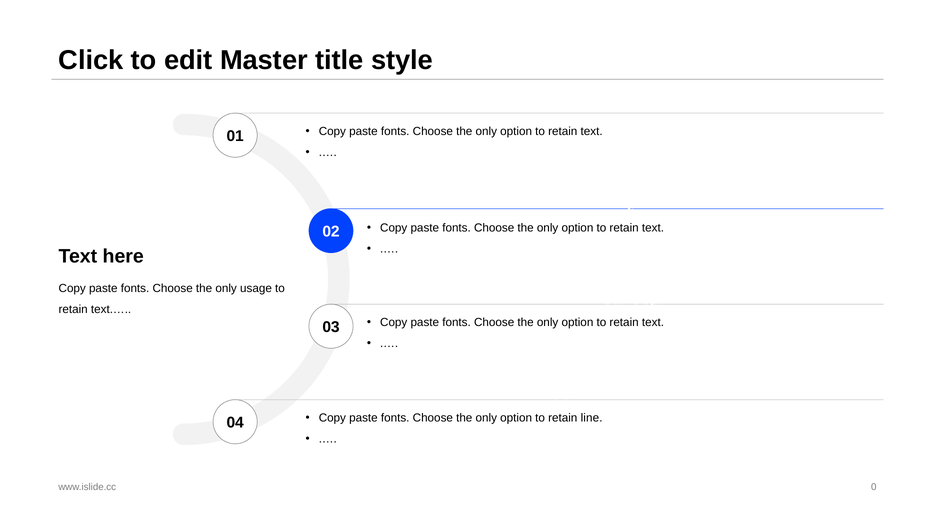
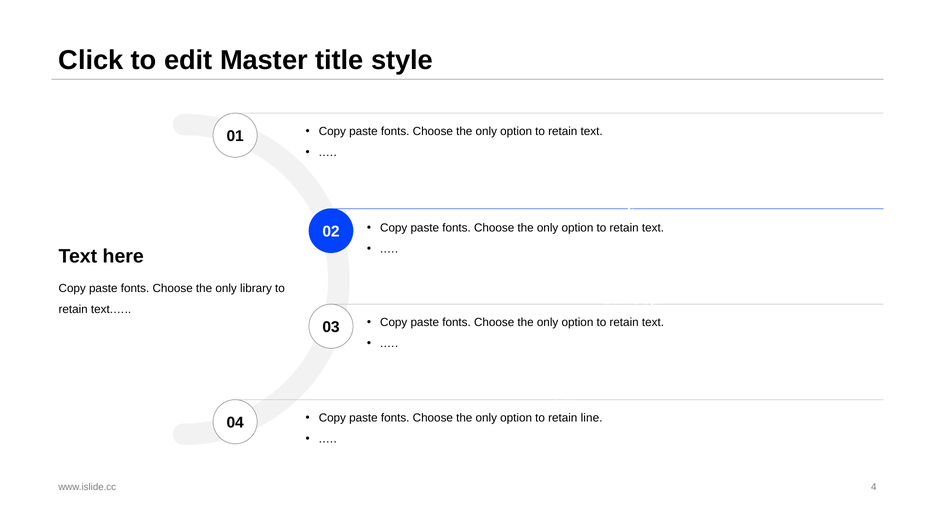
usage: usage -> library (256, 288)
0: 0 -> 4 (874, 487)
